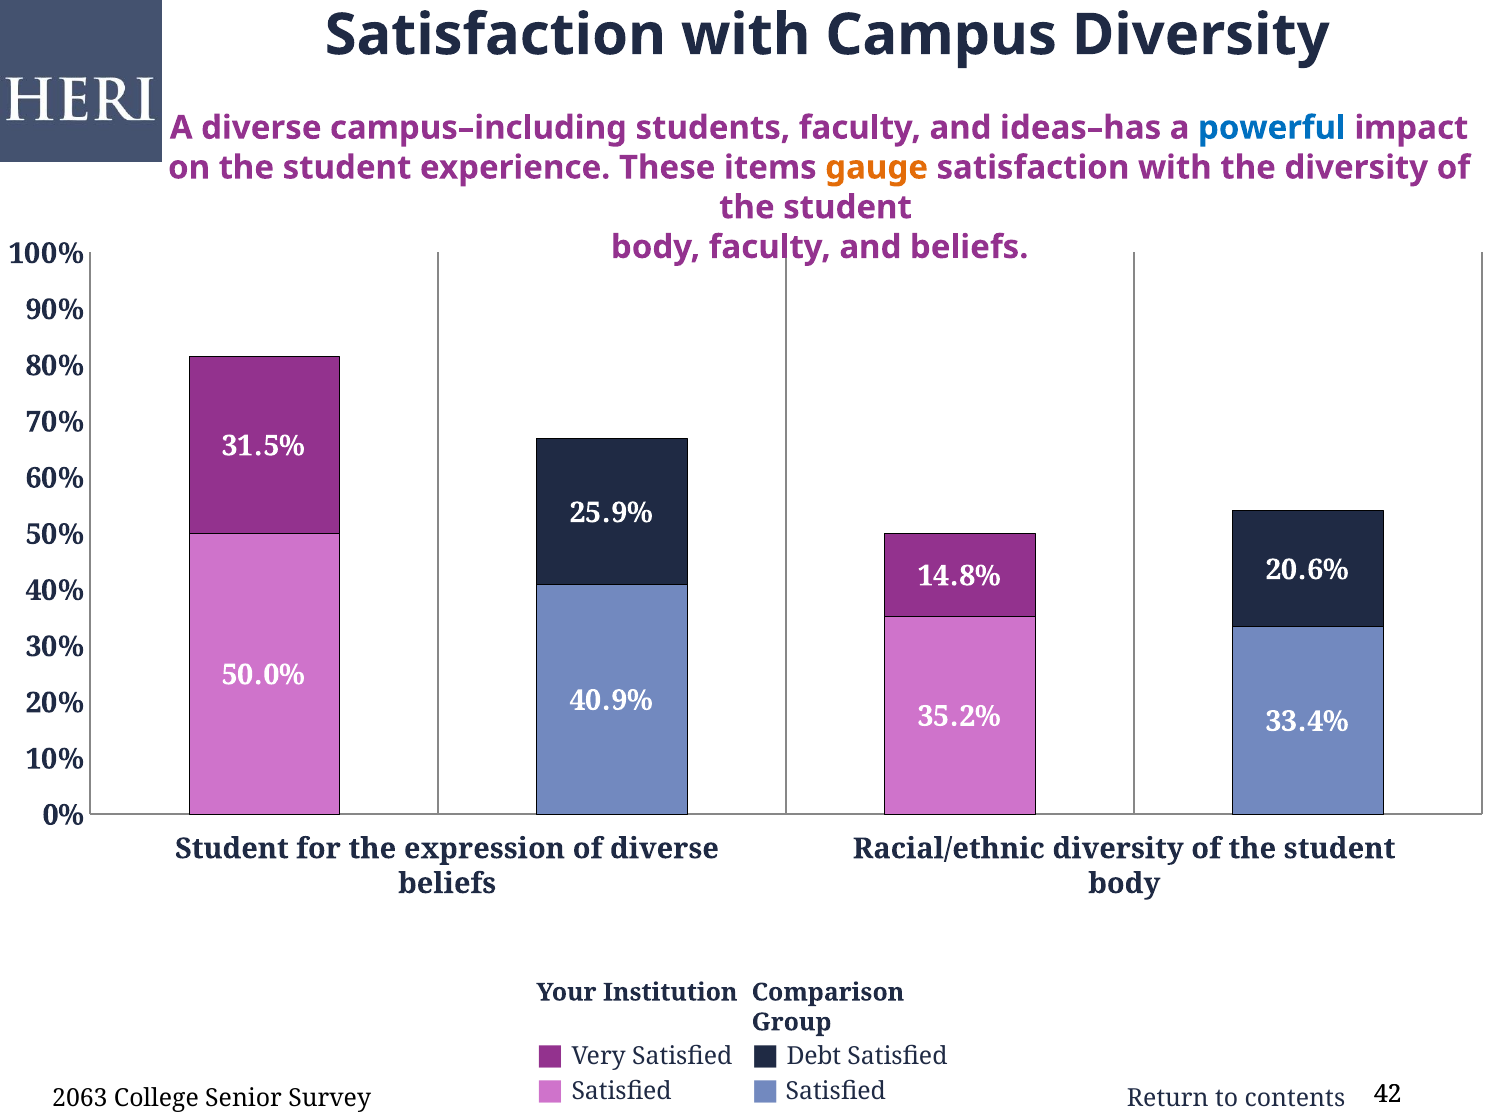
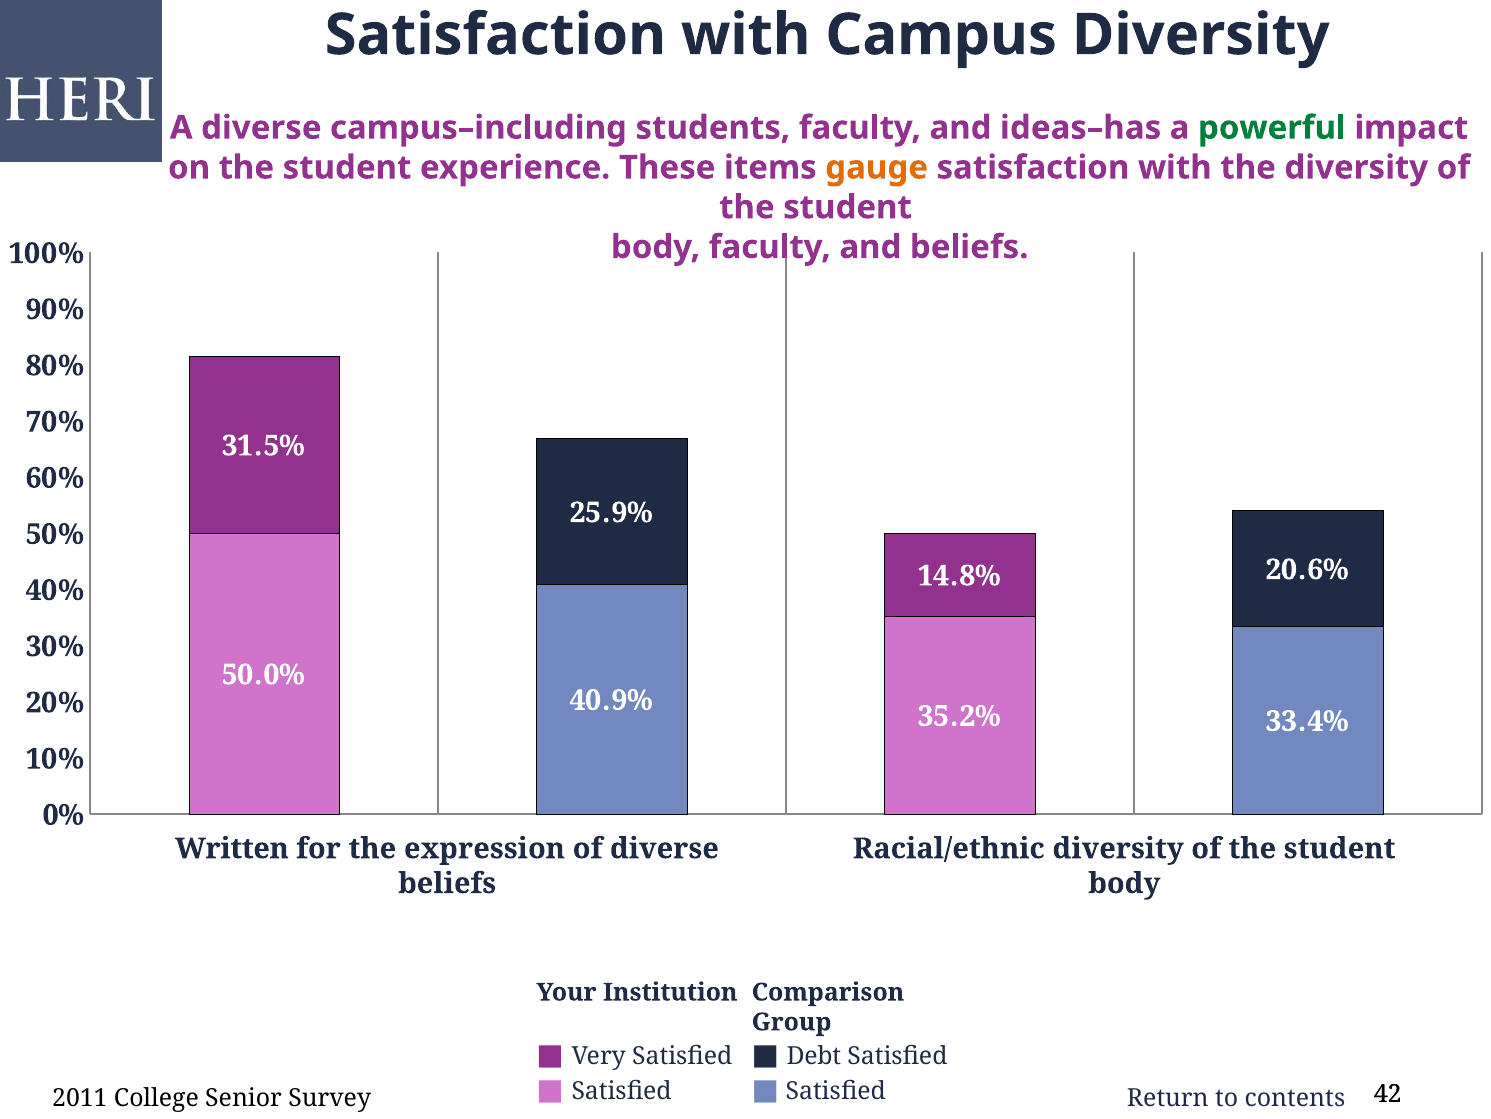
powerful colour: blue -> green (1272, 128)
Student: Student -> Written (232, 848)
2063: 2063 -> 2011 (80, 1098)
